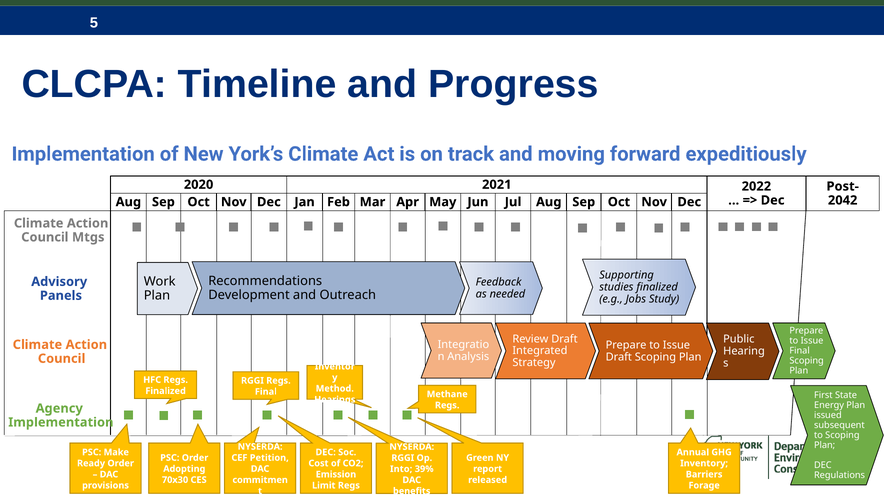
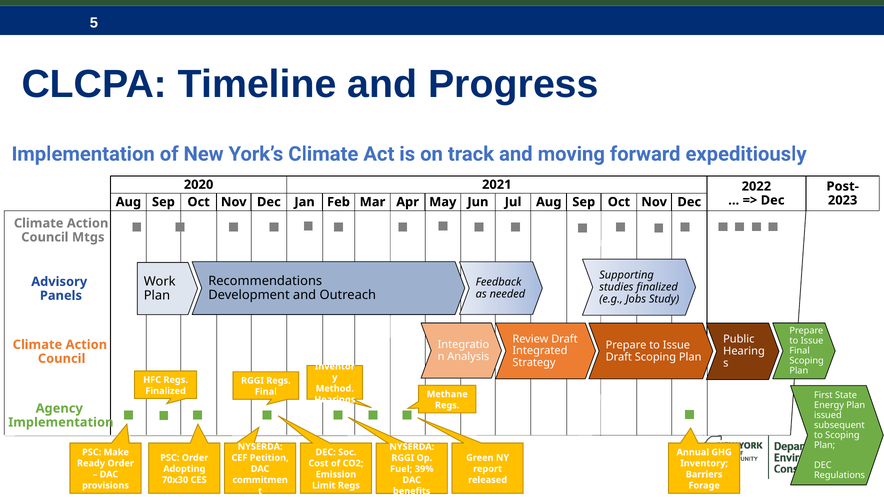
2042: 2042 -> 2023 (843, 200)
Into: Into -> Fuel (401, 469)
